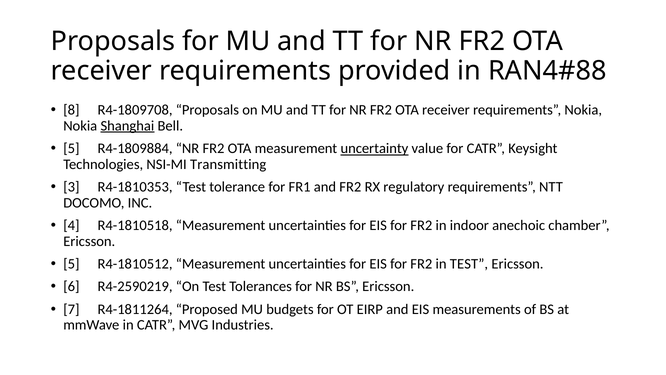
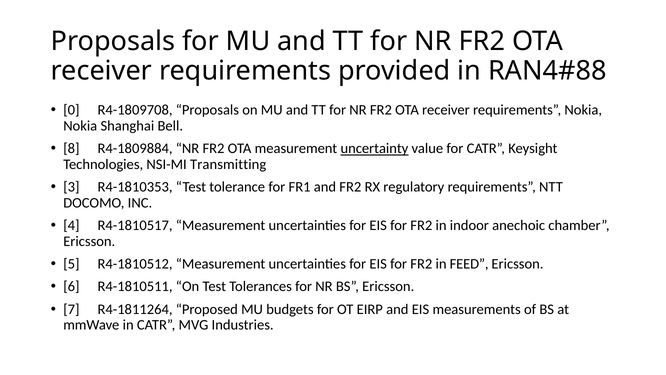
8: 8 -> 0 (71, 110)
Shanghai underline: present -> none (127, 126)
5: 5 -> 8 (71, 148)
R4-1810518: R4-1810518 -> R4-1810517 (135, 225)
in TEST: TEST -> FEED (469, 264)
R4-2590219: R4-2590219 -> R4-1810511 (135, 286)
